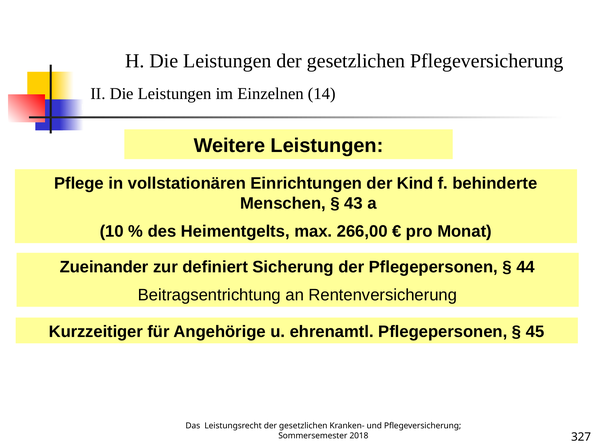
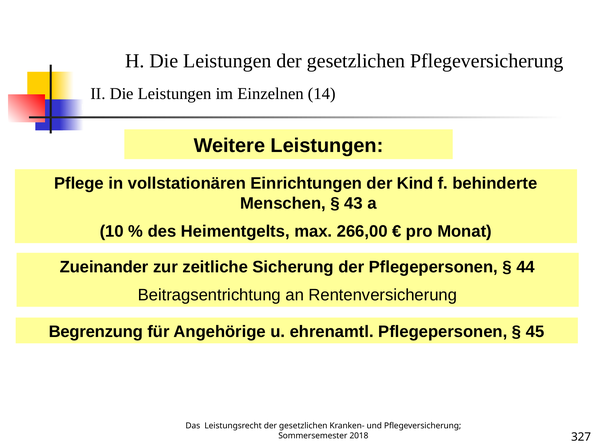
definiert: definiert -> zeitliche (215, 267)
Kurzzeitiger: Kurzzeitiger -> Begrenzung (96, 331)
